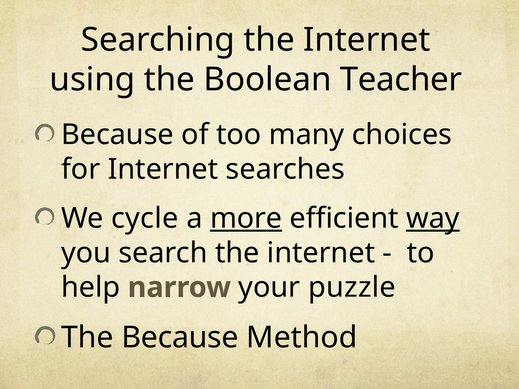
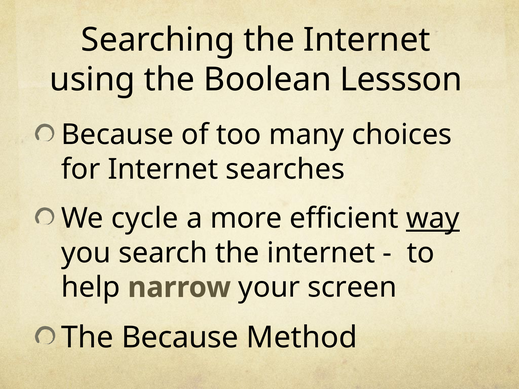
Teacher: Teacher -> Lessson (401, 80)
more underline: present -> none (246, 218)
puzzle: puzzle -> screen (352, 288)
